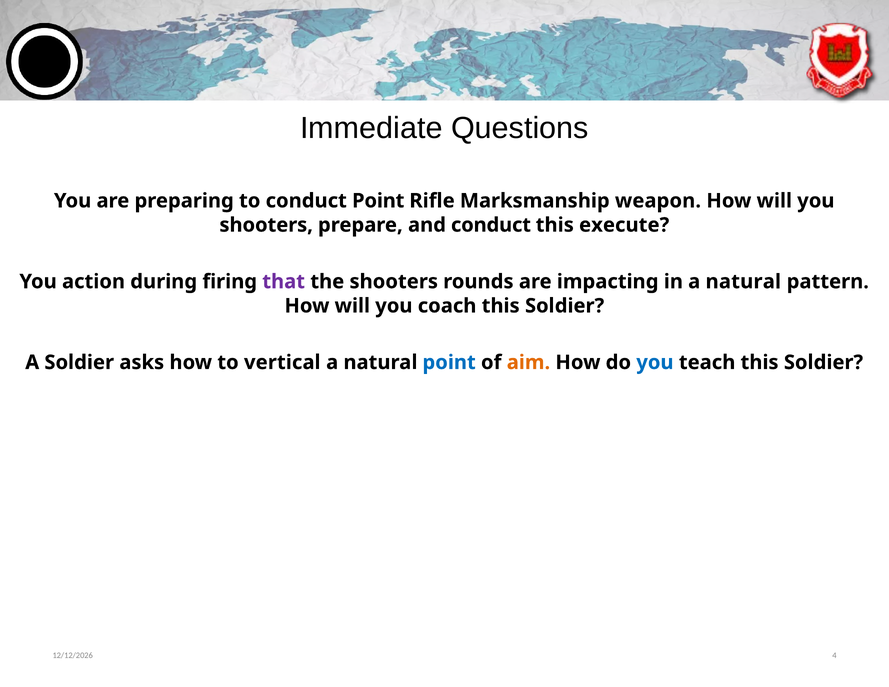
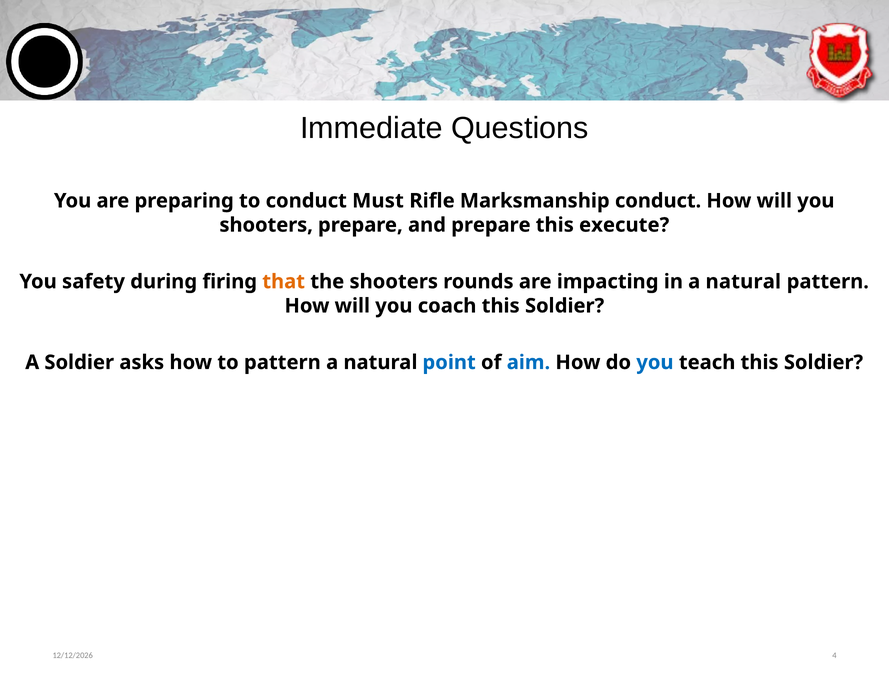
conduct Point: Point -> Must (378, 201)
Marksmanship weapon: weapon -> conduct (658, 201)
and conduct: conduct -> prepare (491, 225)
action: action -> safety (93, 282)
that colour: purple -> orange (284, 282)
to vertical: vertical -> pattern (282, 362)
aim colour: orange -> blue (528, 362)
